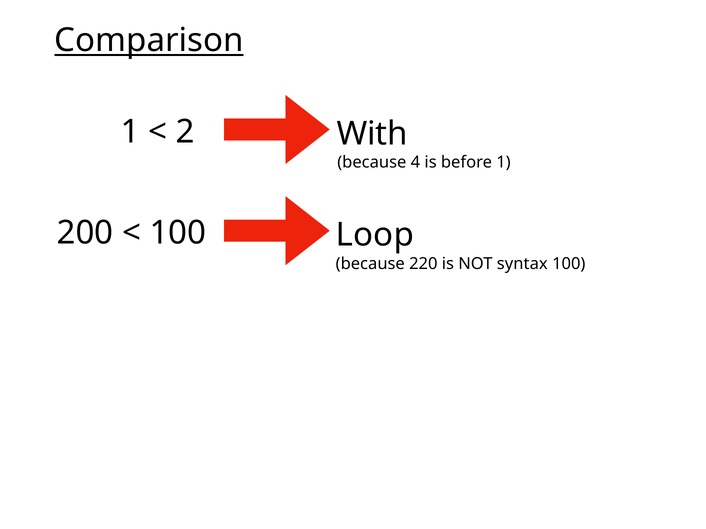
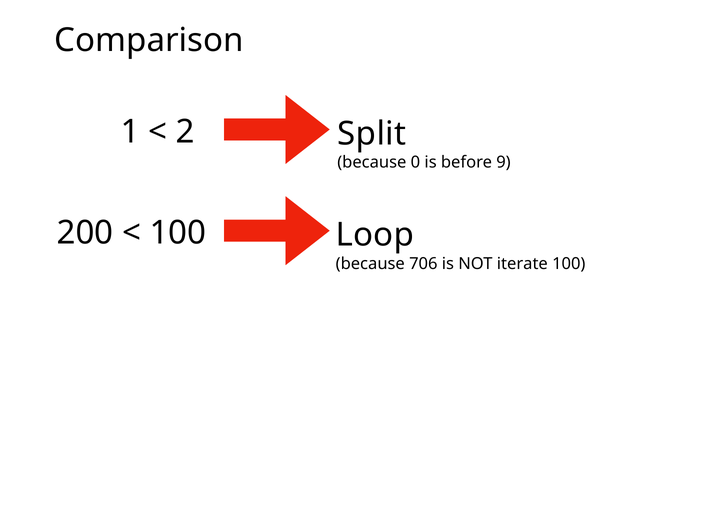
Comparison underline: present -> none (149, 41)
With: With -> Split (372, 134)
4: 4 -> 0 (415, 163)
before 1: 1 -> 9 (503, 163)
220: 220 -> 706 (423, 264)
syntax: syntax -> iterate (522, 264)
